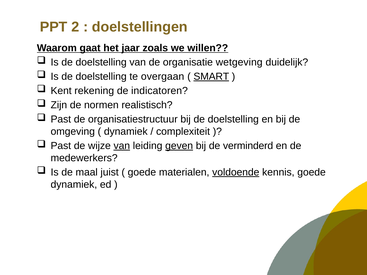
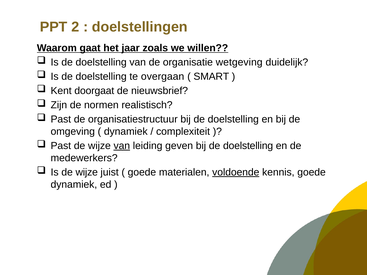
SMART underline: present -> none (211, 77)
rekening: rekening -> doorgaat (94, 91)
indicatoren: indicatoren -> nieuwsbrief (160, 91)
geven underline: present -> none (179, 146)
verminderd: verminderd -> doelstelling (248, 146)
Is de maal: maal -> wijze (87, 172)
